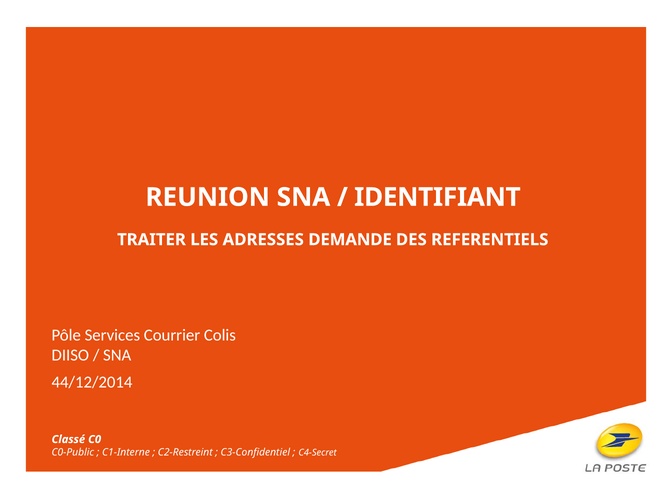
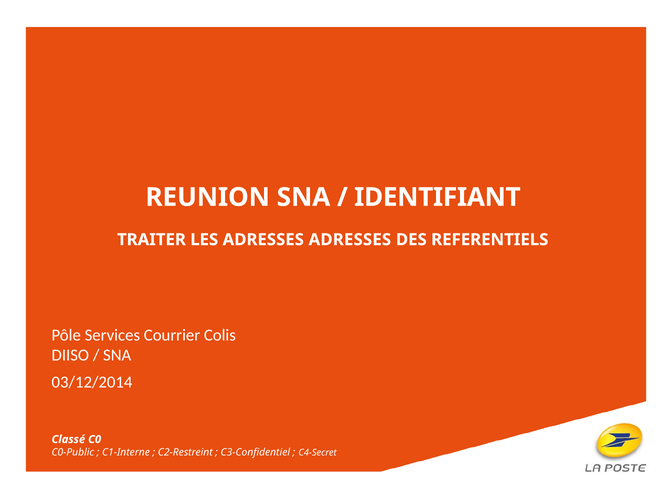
ADRESSES DEMANDE: DEMANDE -> ADRESSES (350, 240)
44/12/2014: 44/12/2014 -> 03/12/2014 (92, 382)
